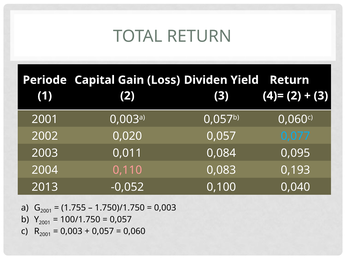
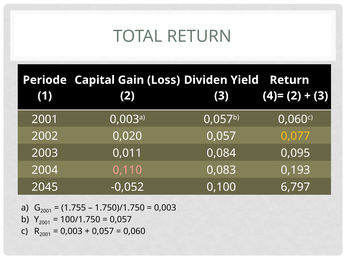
0,077 colour: light blue -> yellow (295, 136)
2013: 2013 -> 2045 (45, 187)
0,040: 0,040 -> 6,797 (295, 187)
